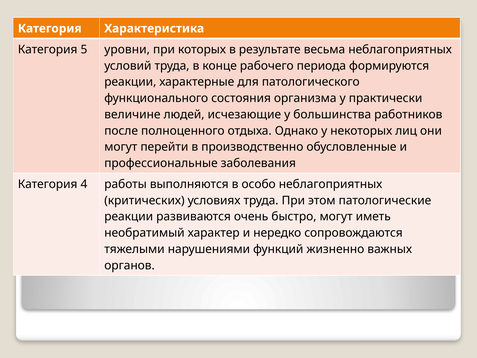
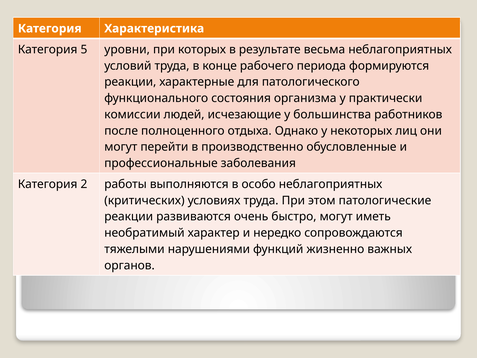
величине: величине -> комиссии (132, 114)
4: 4 -> 2 (84, 184)
